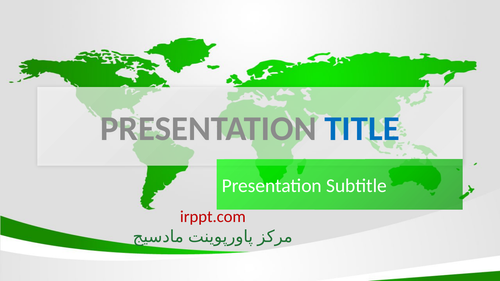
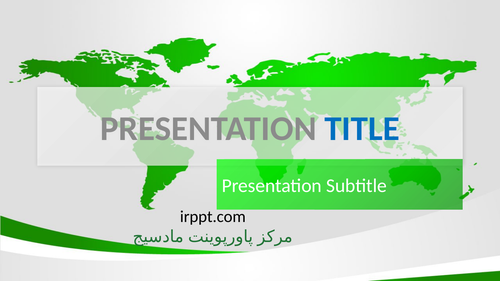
irppt.com colour: red -> black (213, 217)
